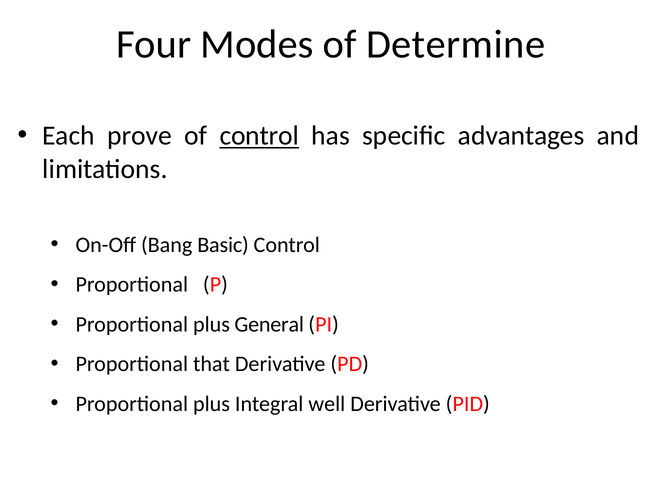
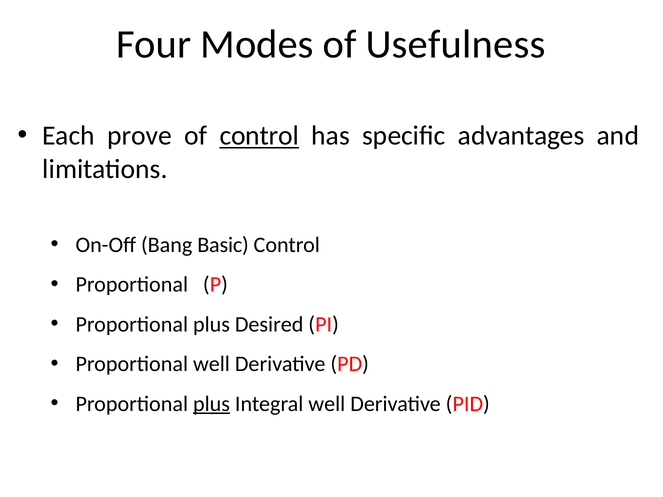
Determine: Determine -> Usefulness (456, 44)
General: General -> Desired (269, 324)
Proportional that: that -> well (211, 364)
plus underline: none -> present (211, 404)
